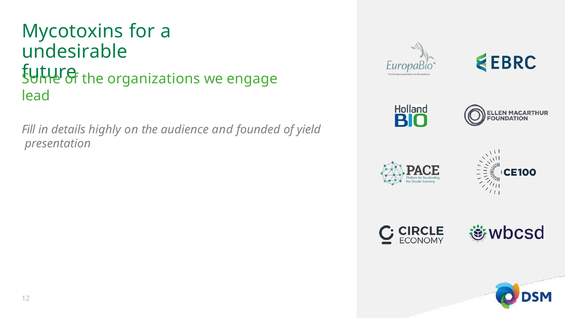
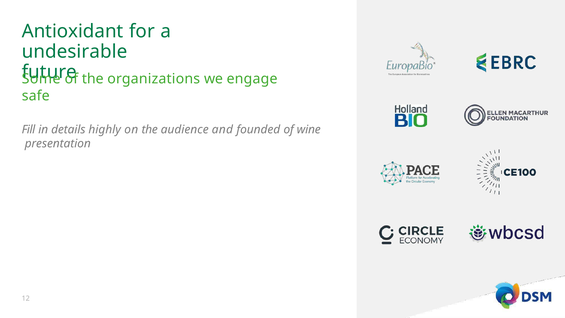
Mycotoxins: Mycotoxins -> Antioxidant (73, 31)
lead: lead -> safe (36, 96)
yield: yield -> wine (309, 129)
